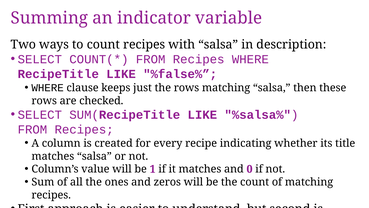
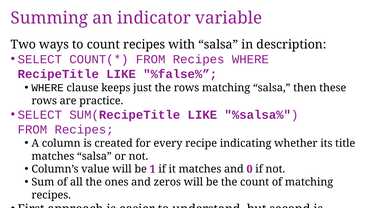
checked: checked -> practice (101, 101)
